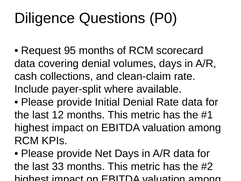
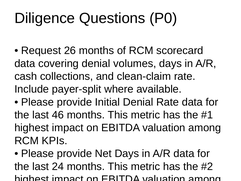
95: 95 -> 26 (70, 51)
12: 12 -> 46 (58, 115)
33: 33 -> 24 (58, 166)
